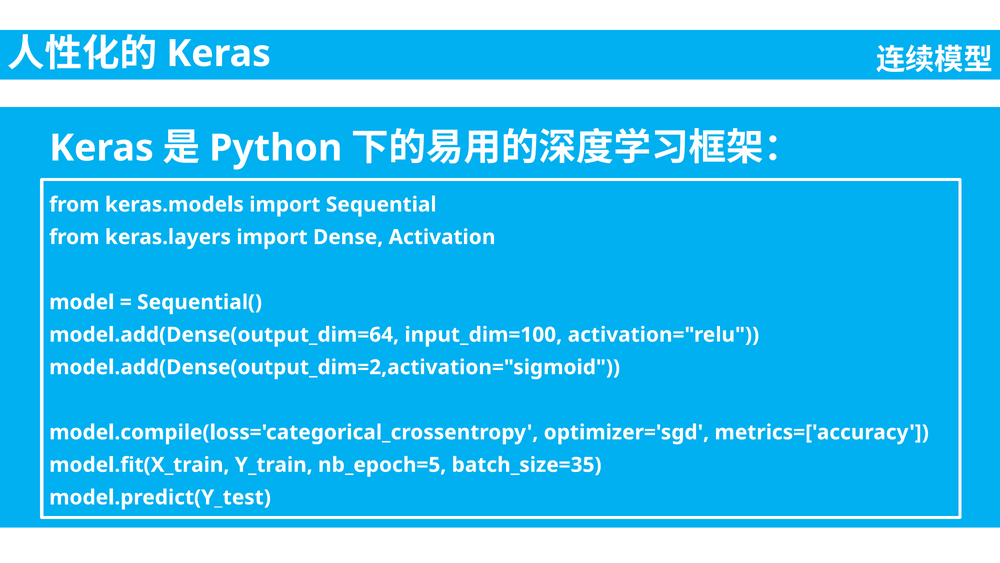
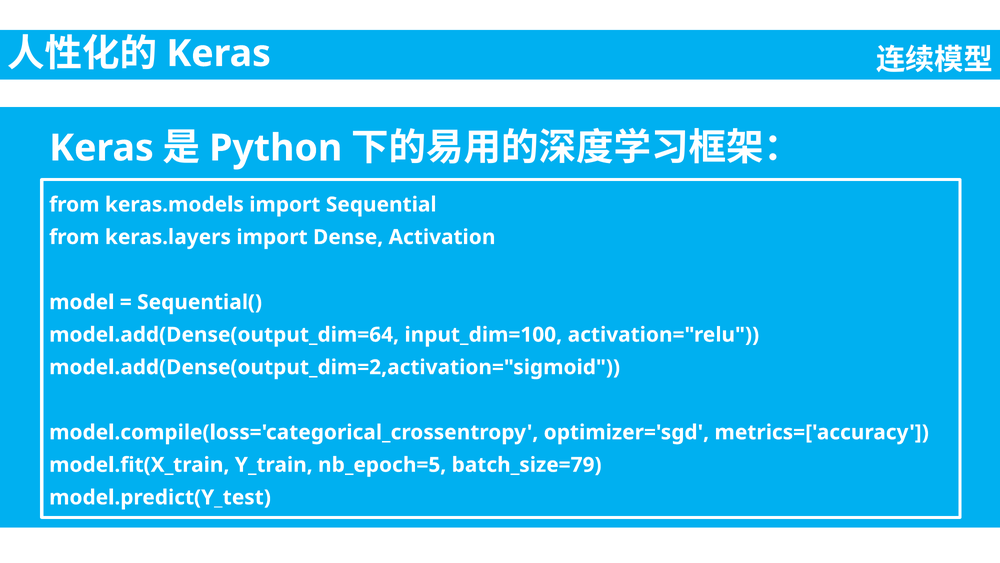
batch_size=35: batch_size=35 -> batch_size=79 (527, 465)
